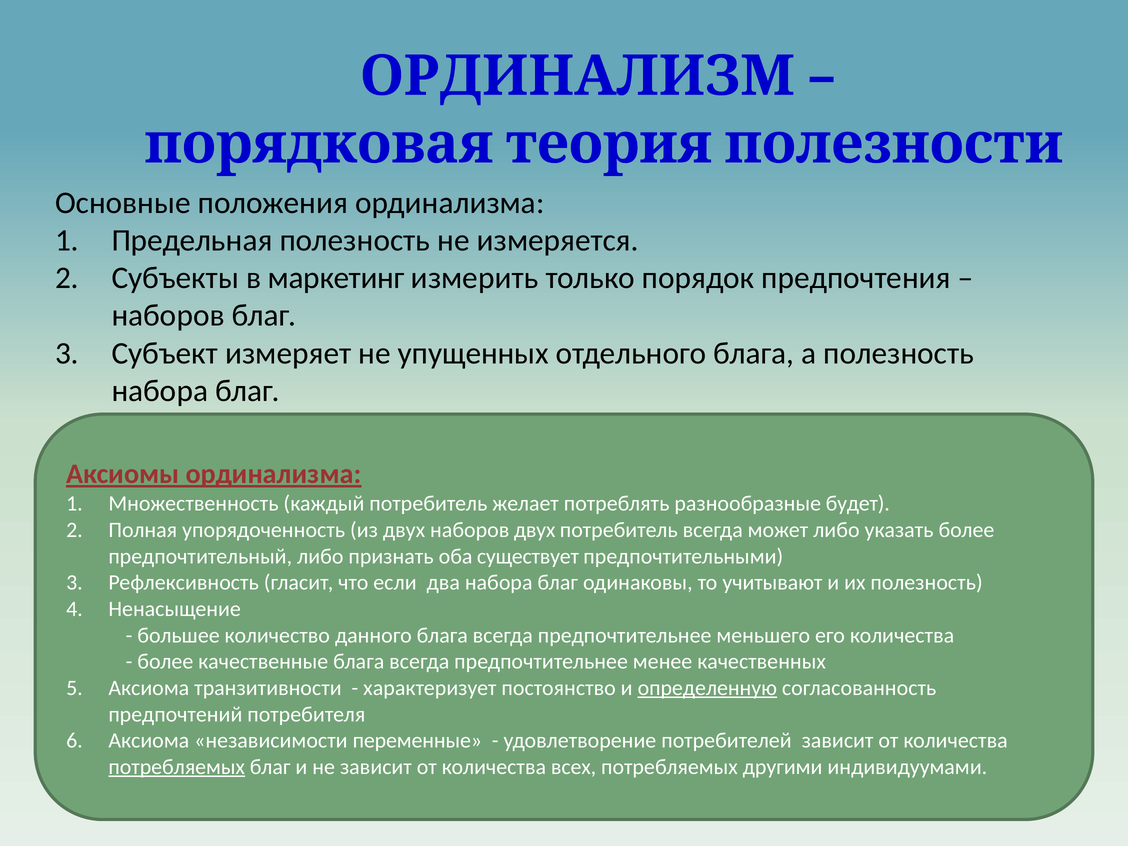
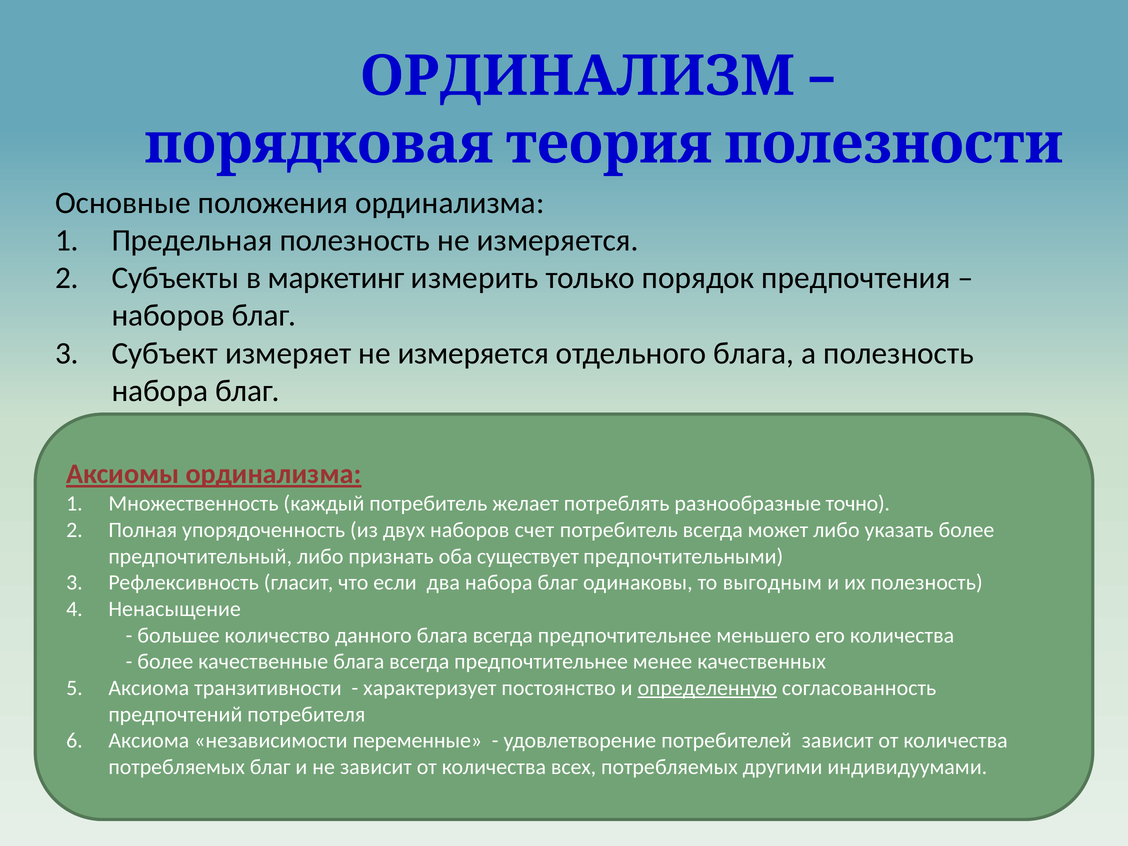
измеряет не упущенных: упущенных -> измеряется (473, 353)
будет: будет -> точно (858, 504)
наборов двух: двух -> счет (534, 530)
учитывают: учитывают -> выгодным (772, 583)
потребляемых underline: present -> none (177, 767)
